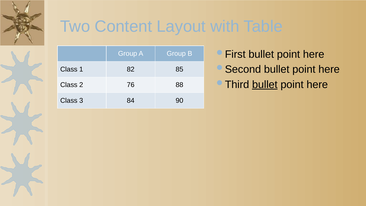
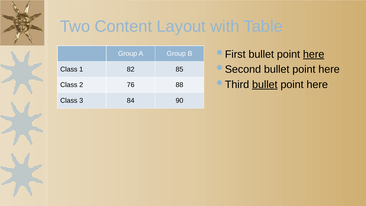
here underline: none -> present (314, 54)
